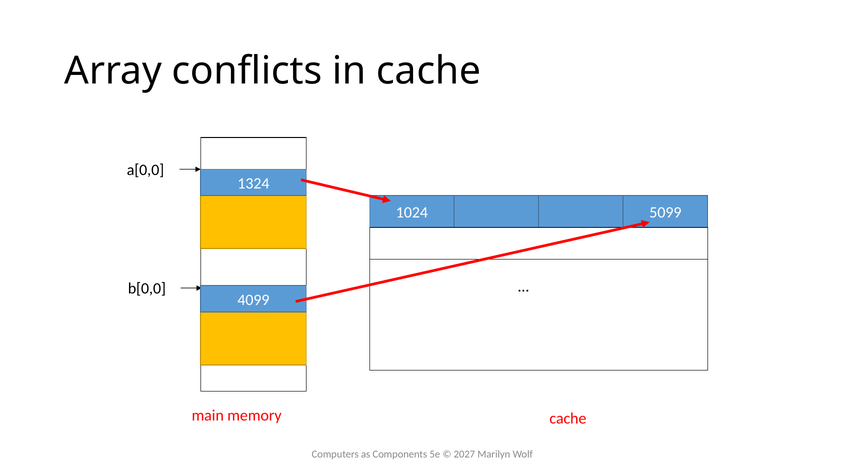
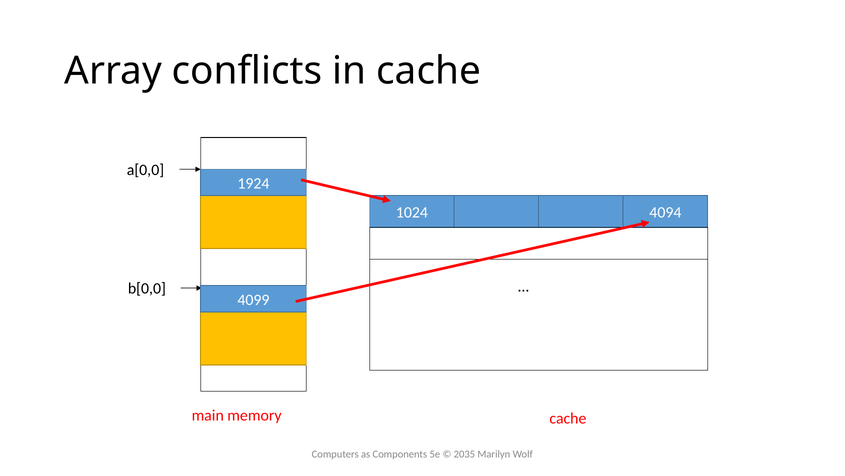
1324: 1324 -> 1924 (253, 183)
5099: 5099 -> 4094 (665, 212)
2027: 2027 -> 2035 (464, 454)
